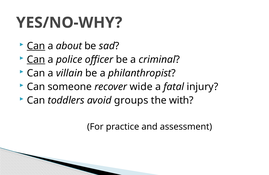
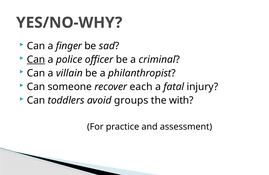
Can underline: present -> none (36, 46)
about: about -> finger (69, 46)
wide: wide -> each (141, 87)
